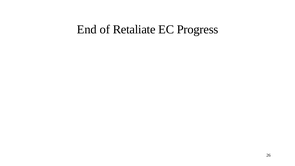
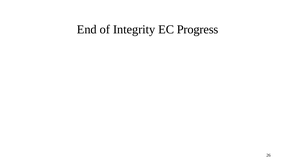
Retaliate: Retaliate -> Integrity (134, 29)
